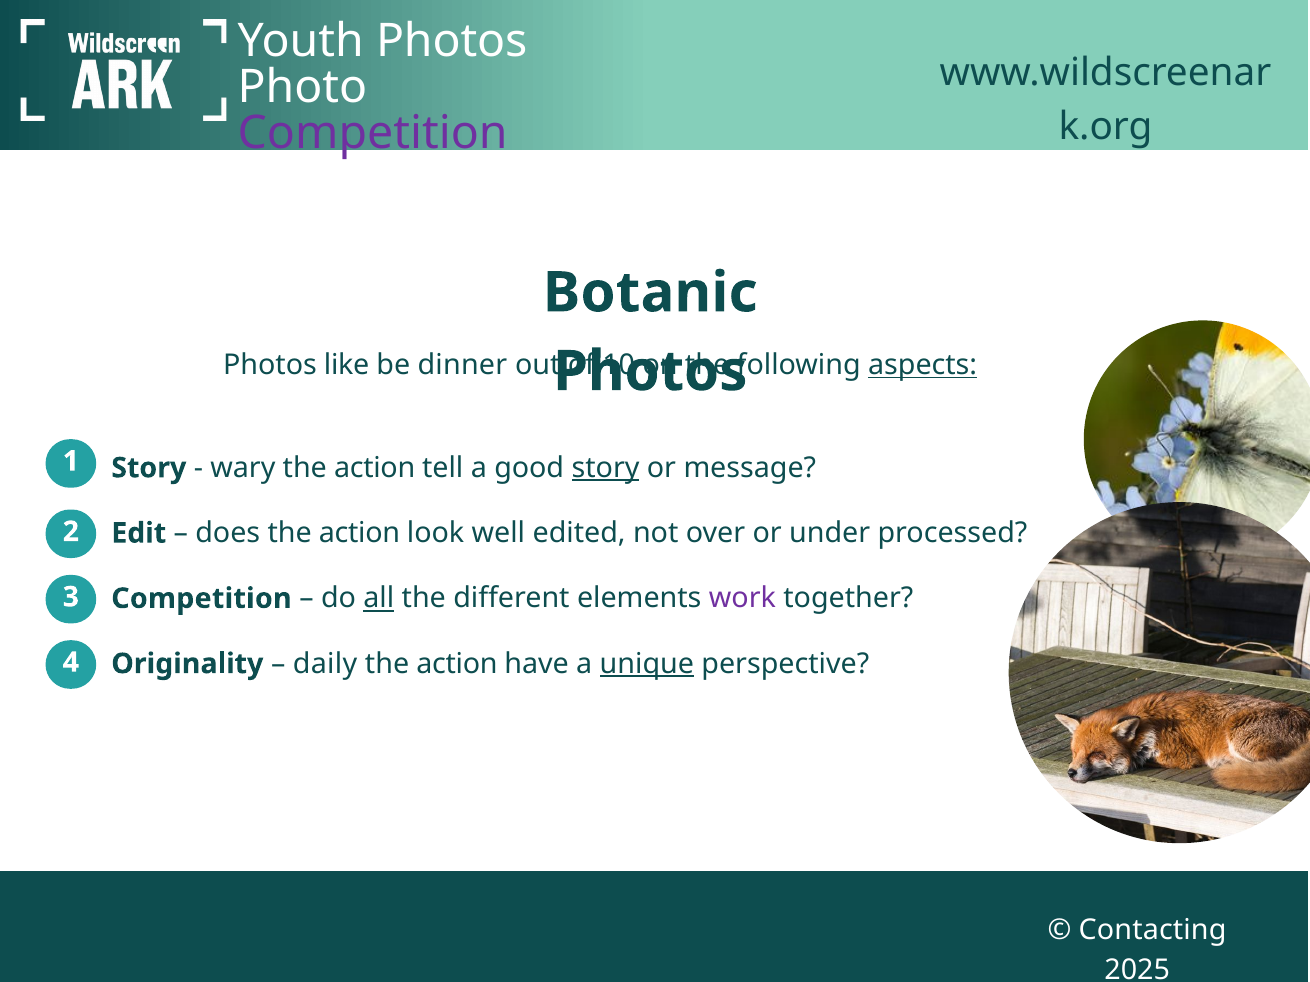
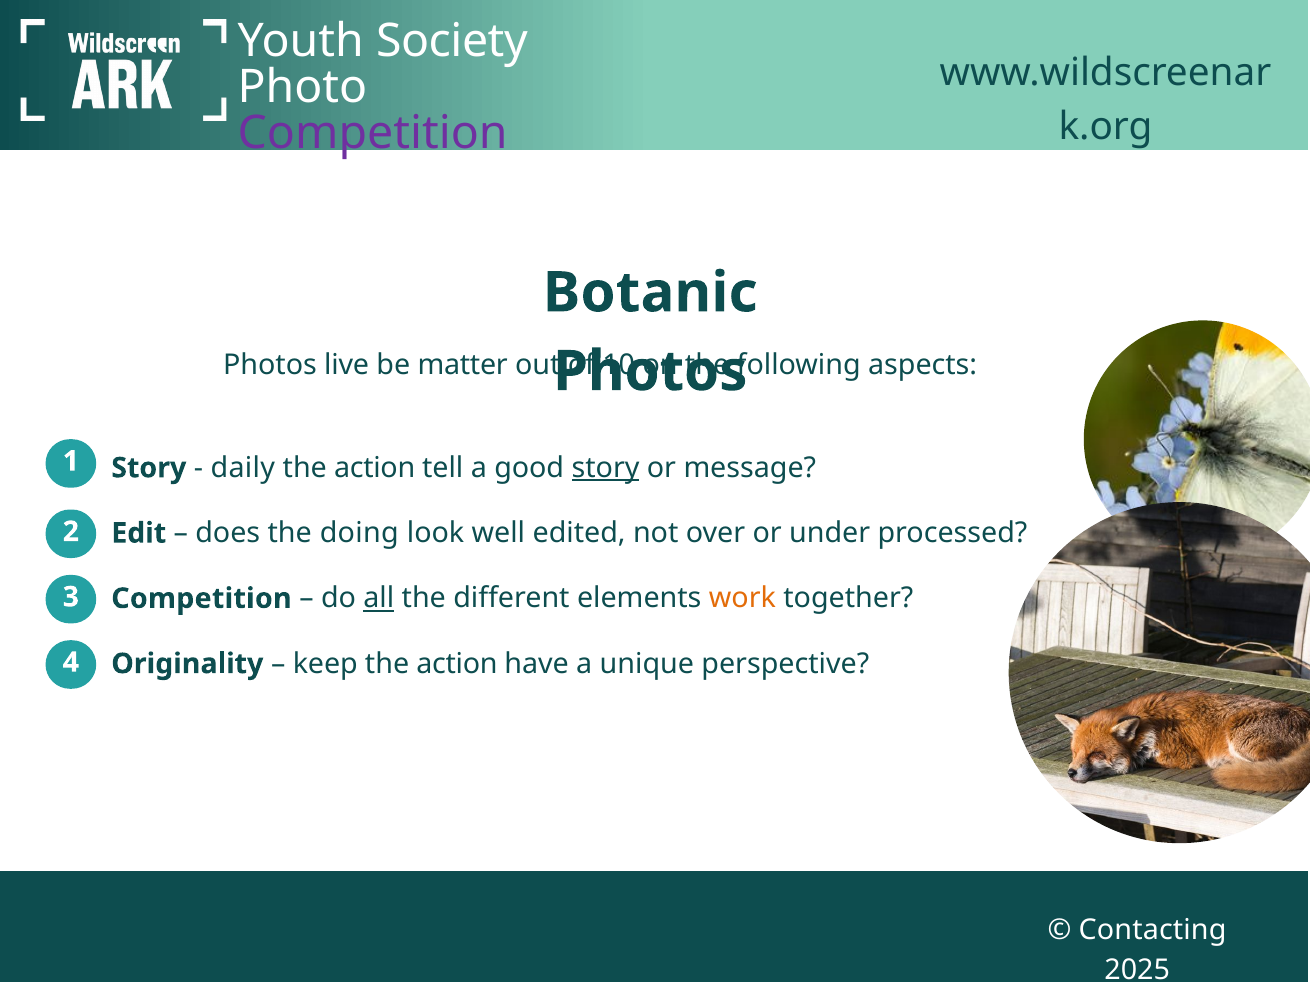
Youth Photos: Photos -> Society (452, 41)
like: like -> live (347, 365)
dinner: dinner -> matter (463, 365)
aspects underline: present -> none (923, 365)
wary: wary -> daily (243, 468)
does the action: action -> doing (359, 533)
work colour: purple -> orange (742, 599)
daily: daily -> keep (325, 664)
unique underline: present -> none (647, 664)
